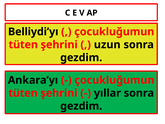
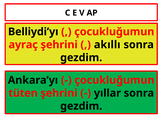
tüten: tüten -> ayraç (23, 45)
uzun: uzun -> akıllı (107, 45)
